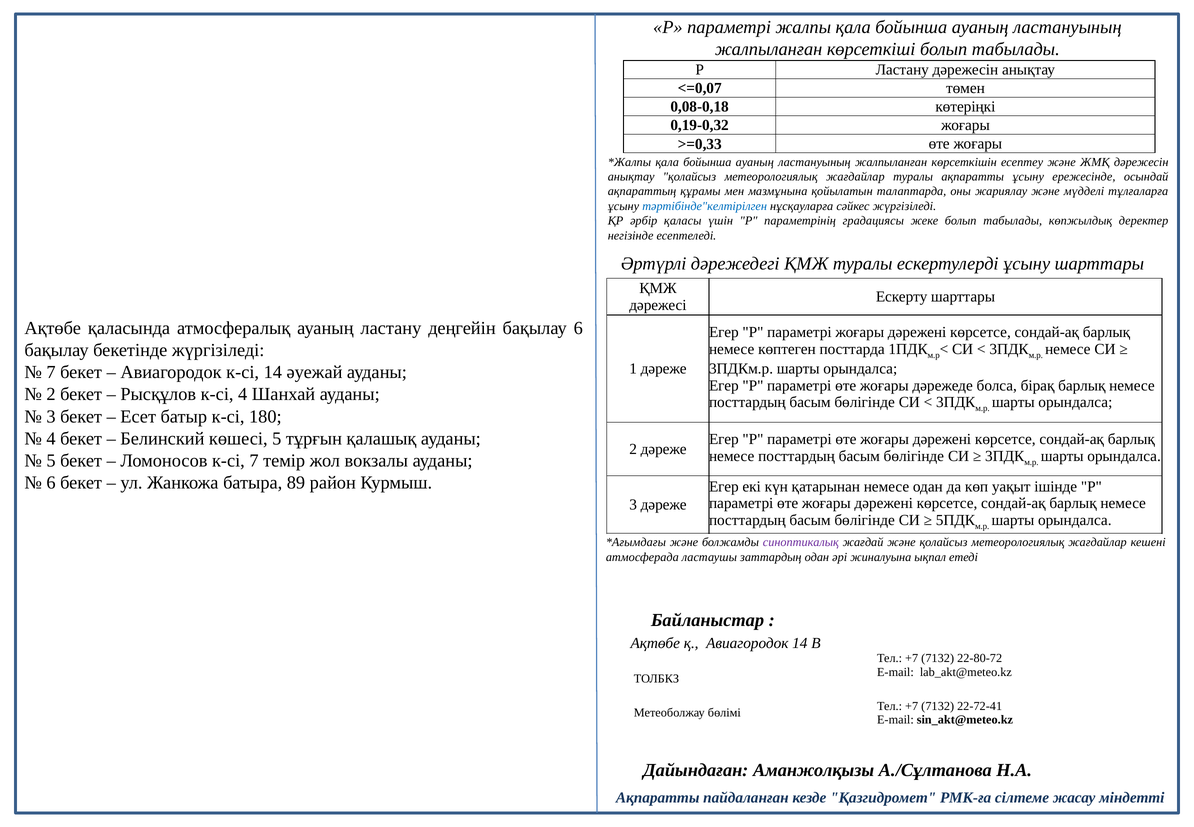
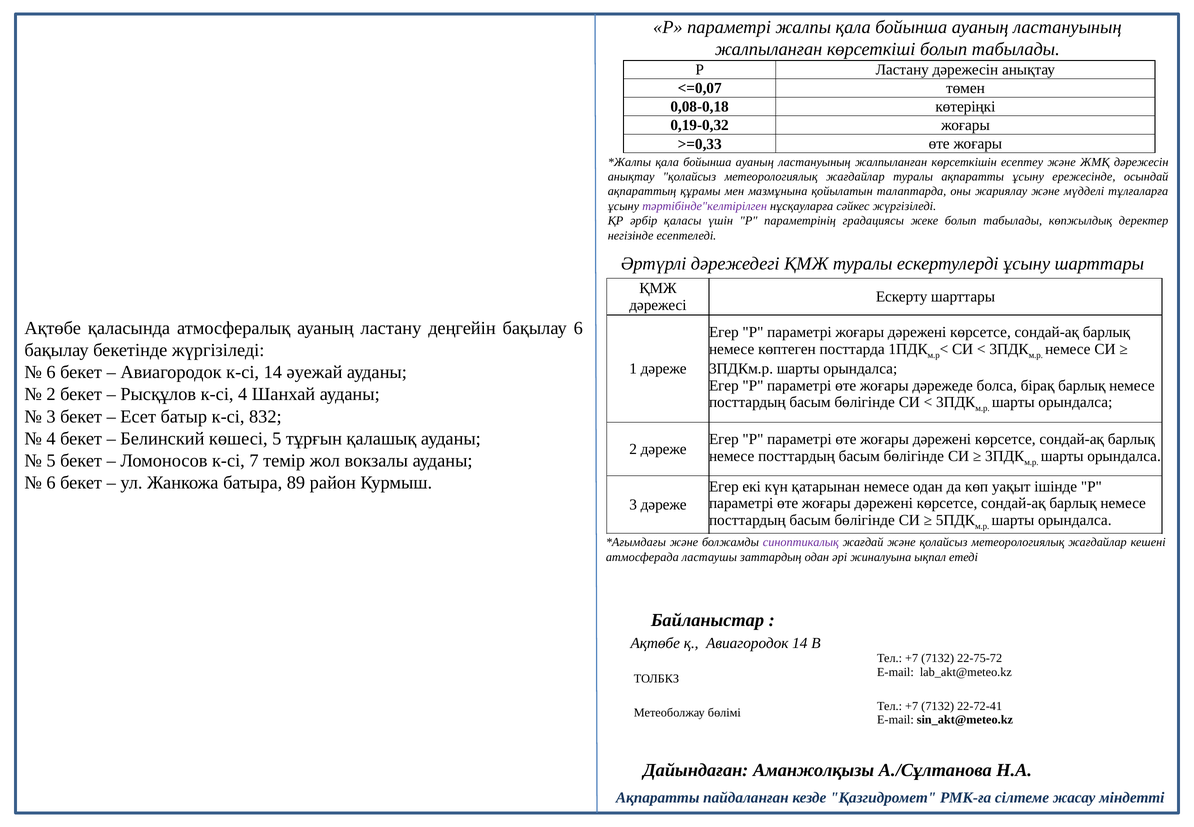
тәртібінде"келтірілген colour: blue -> purple (705, 206)
7: 7 -> 6 (51, 372)
180: 180 -> 832 (265, 416)
22-80-72: 22-80-72 -> 22-75-72 (980, 658)
